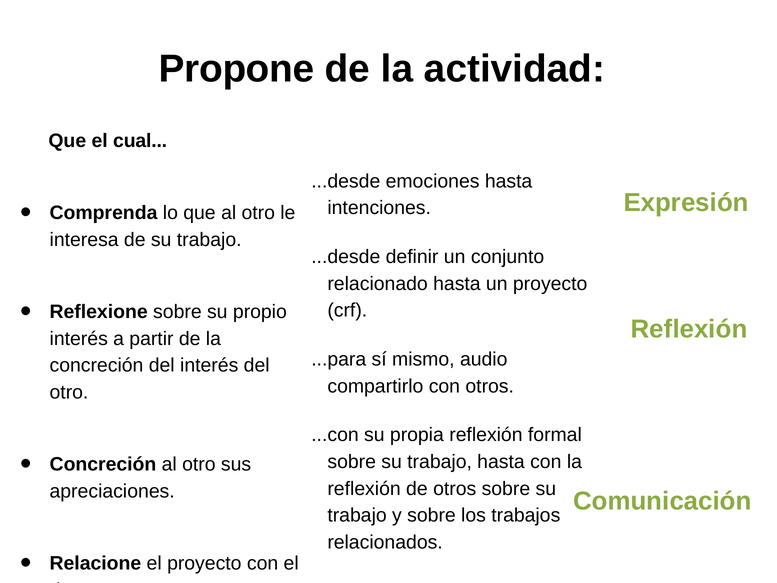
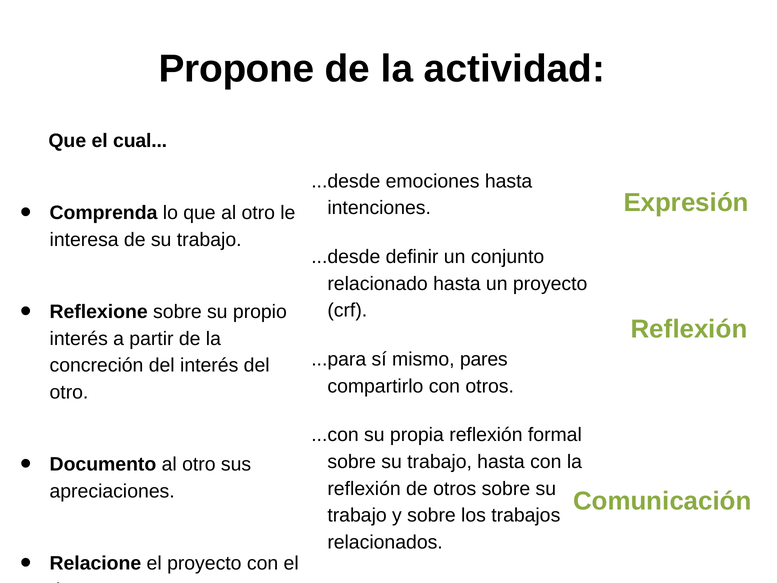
audio: audio -> pares (484, 359)
Concreción: Concreción -> Documento (103, 464)
